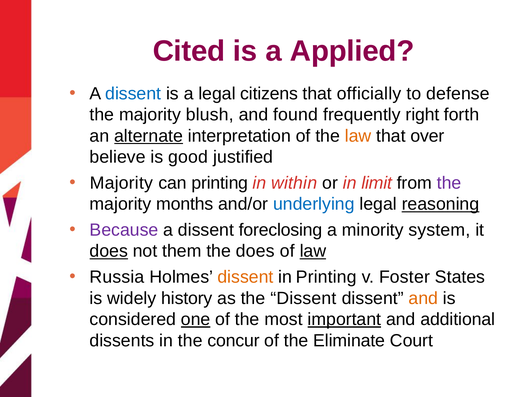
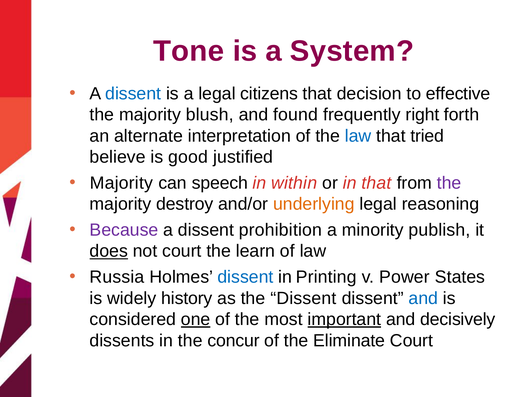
Cited: Cited -> Tone (189, 51)
Applied: Applied -> System (352, 51)
officially: officially -> decision (369, 94)
defense: defense -> effective (458, 94)
alternate underline: present -> none (149, 136)
law colour: orange -> blue (358, 136)
over: over -> tried (427, 136)
can printing: printing -> speech (220, 183)
in limit: limit -> that (377, 183)
months: months -> destroy (185, 204)
underlying colour: blue -> orange (314, 204)
reasoning underline: present -> none (441, 204)
foreclosing: foreclosing -> prohibition (280, 230)
system: system -> publish (439, 230)
not them: them -> court (182, 251)
the does: does -> learn (255, 251)
law underline: present -> none (313, 251)
dissent colour: orange -> blue (245, 277)
Foster: Foster -> Power (404, 277)
and colour: orange -> blue (423, 299)
additional: additional -> decisively (458, 320)
